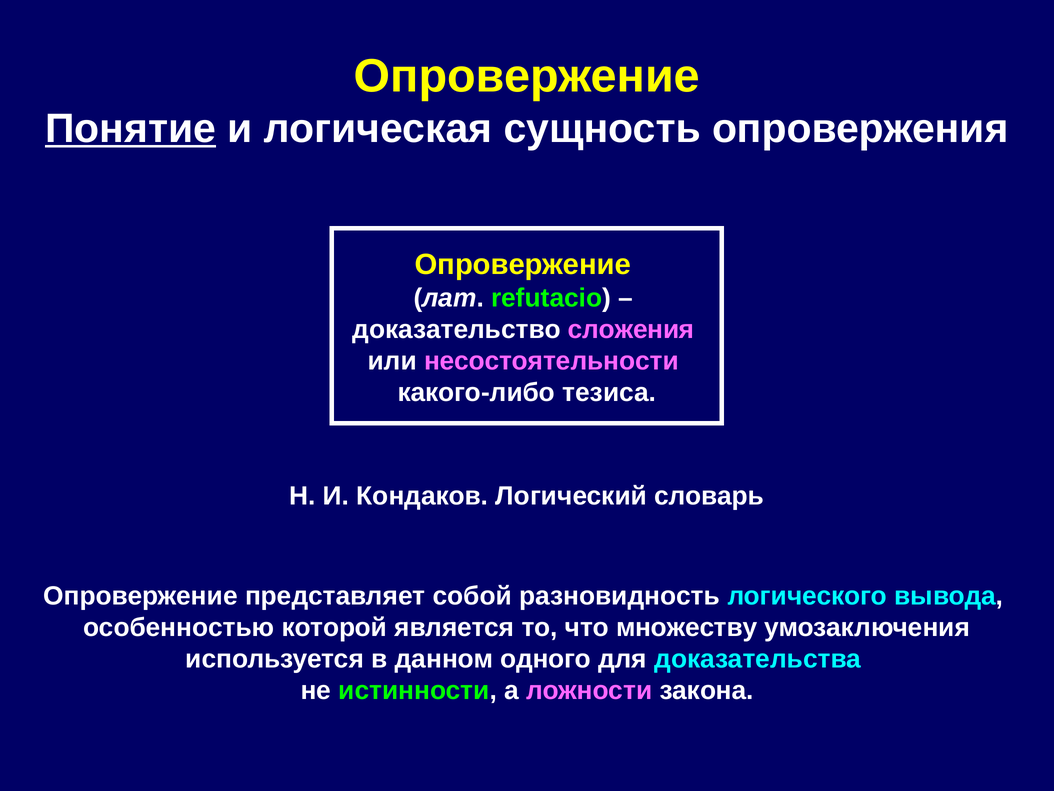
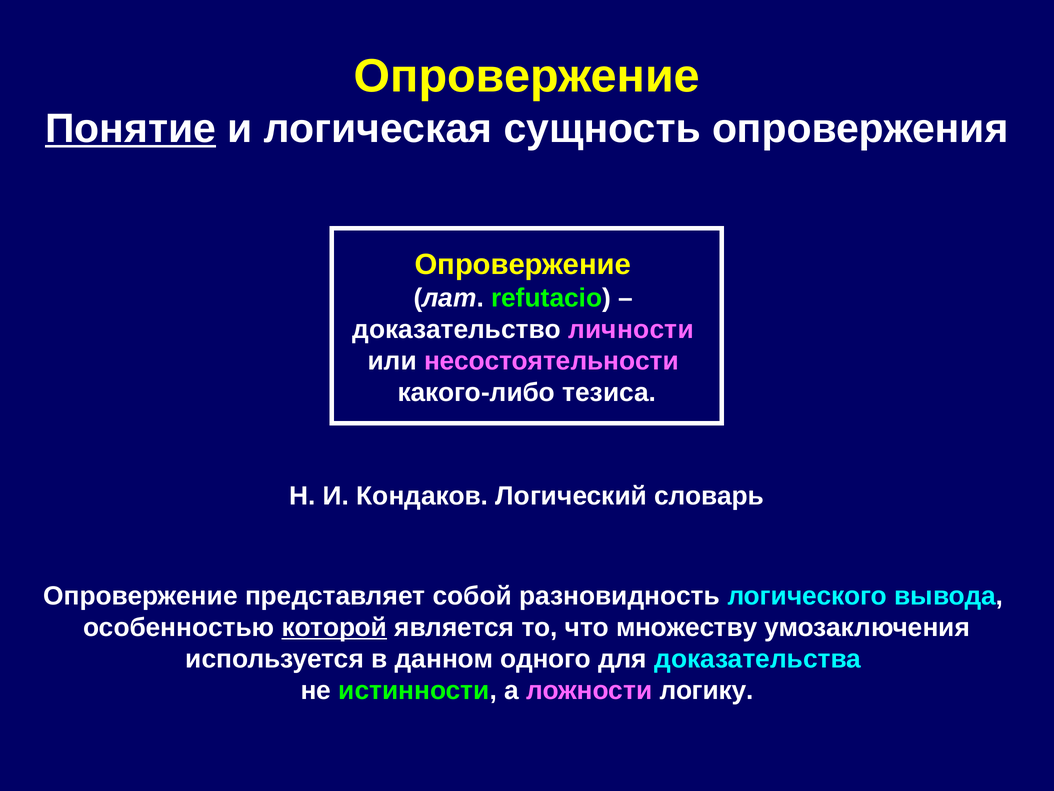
сложения: сложения -> личности (631, 329)
которой underline: none -> present (334, 627)
закона: закона -> логику (707, 690)
